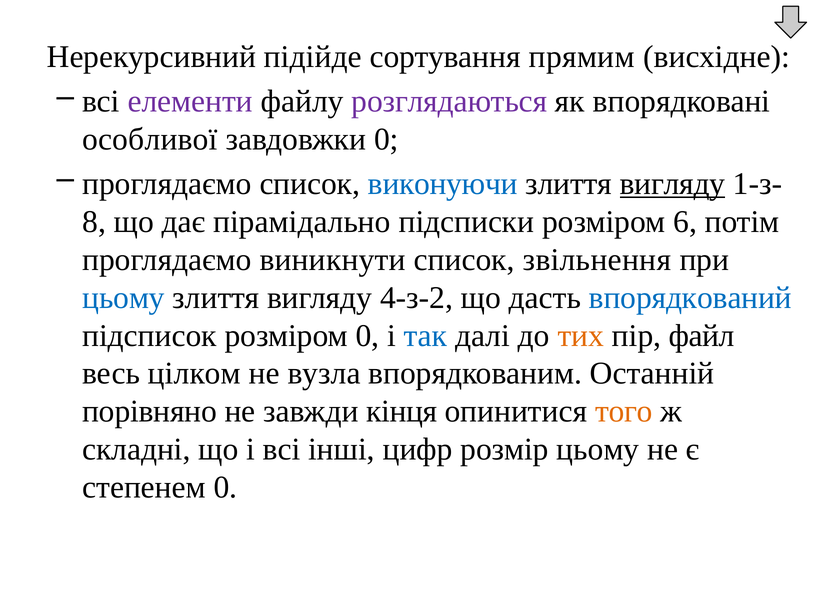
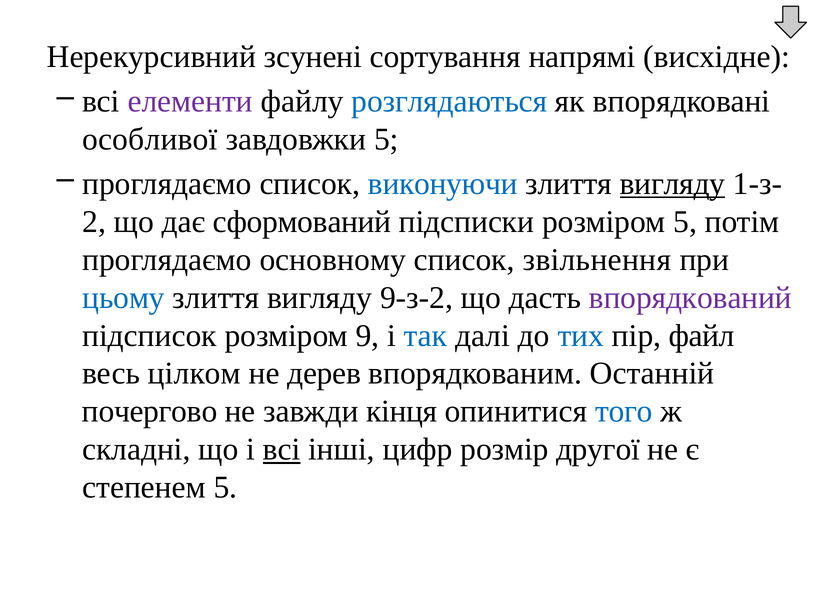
підійде: підійде -> зсунені (313, 57)
прямим: прямим -> напрямі (582, 57)
розглядаються colour: purple -> blue (449, 101)
завдовжки 0: 0 -> 5 (386, 139)
8: 8 -> 2 (94, 222)
пірамідально: пірамідально -> сформований (302, 222)
розміром 6: 6 -> 5 (685, 222)
виникнути: виникнути -> основному (333, 260)
4-з-2: 4-з-2 -> 9-з-2 (417, 297)
впорядкований colour: blue -> purple (690, 297)
розміром 0: 0 -> 9 (368, 335)
тих colour: orange -> blue (581, 335)
вузла: вузла -> дерев (324, 373)
порівняно: порівняно -> почергово (150, 411)
того colour: orange -> blue (624, 411)
всі underline: none -> present (282, 449)
розмір цьому: цьому -> другої (598, 449)
степенем 0: 0 -> 5 (225, 487)
